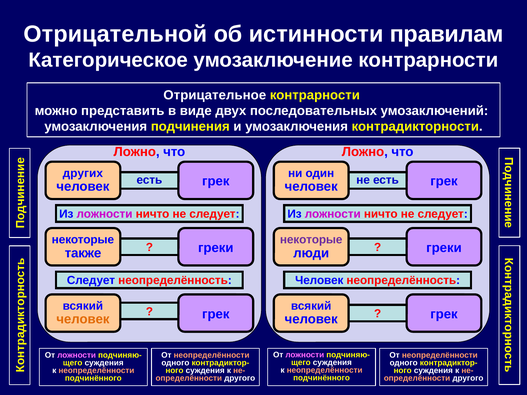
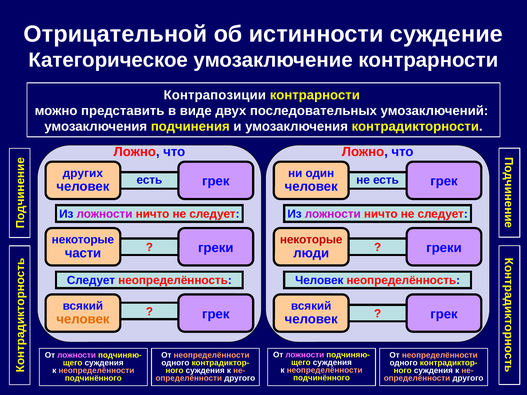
правилам: правилам -> суждение (446, 34)
Отрицательное: Отрицательное -> Контрапозиции (215, 95)
некоторые colour: purple -> red (311, 240)
также: также -> части (83, 253)
